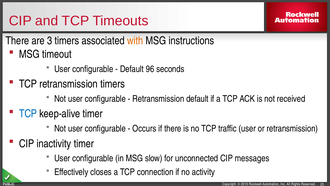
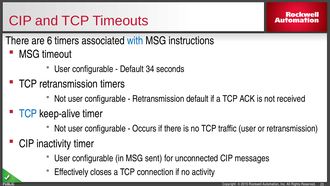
3: 3 -> 6 (50, 41)
with colour: orange -> blue (135, 41)
96: 96 -> 34 (150, 69)
slow: slow -> sent (154, 158)
